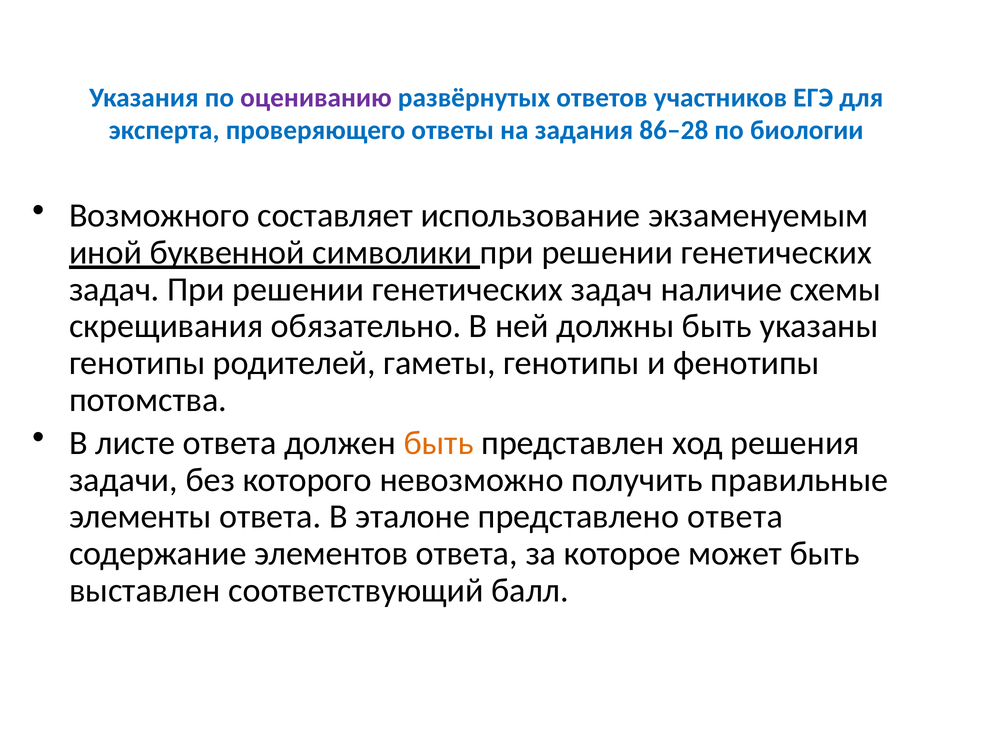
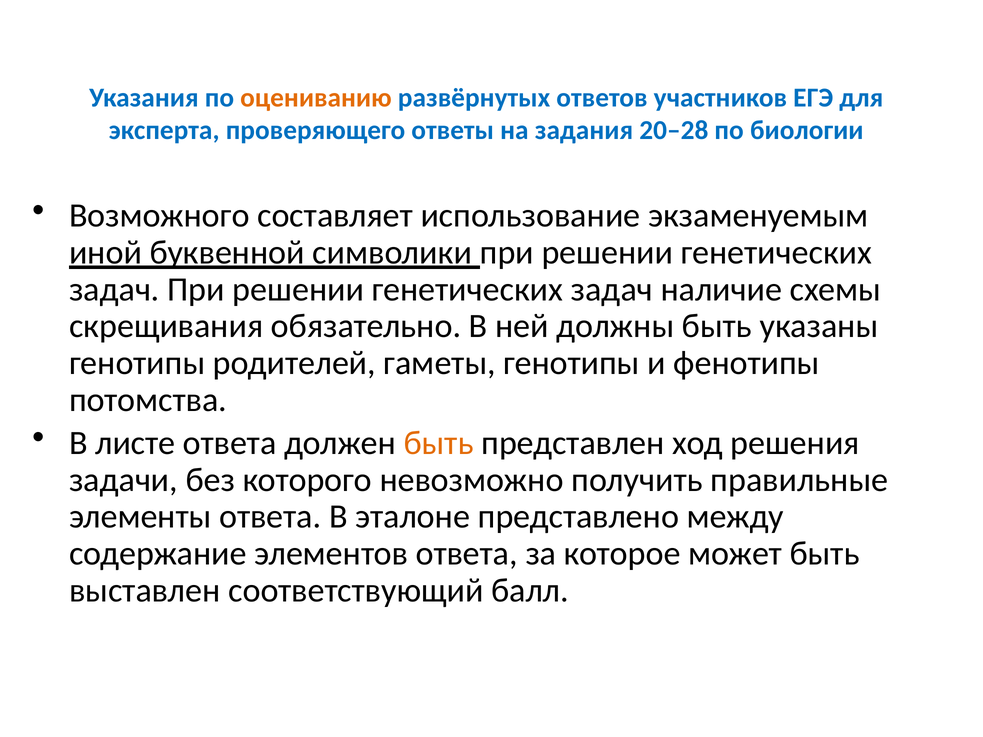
оцениванию colour: purple -> orange (316, 98)
86–28: 86–28 -> 20–28 (674, 130)
представлено ответа: ответа -> между (735, 517)
